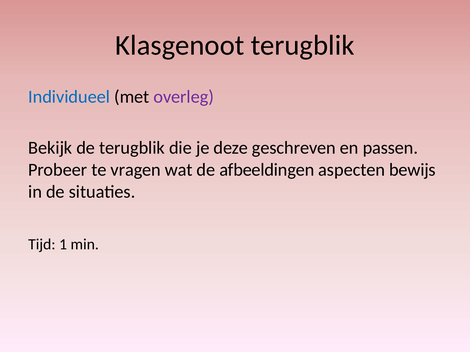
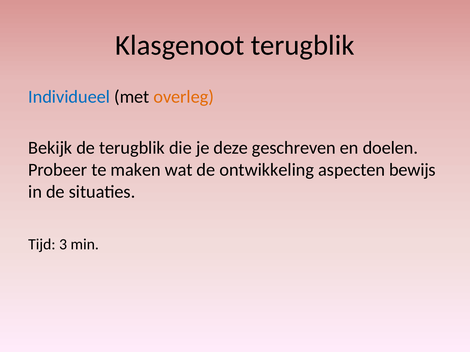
overleg colour: purple -> orange (184, 97)
passen: passen -> doelen (390, 148)
vragen: vragen -> maken (136, 170)
afbeeldingen: afbeeldingen -> ontwikkeling (267, 170)
1: 1 -> 3 (63, 245)
